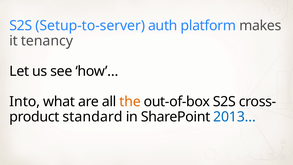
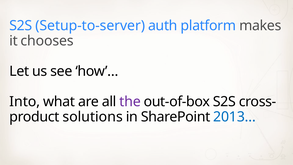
tenancy: tenancy -> chooses (47, 41)
the colour: orange -> purple (130, 102)
standard: standard -> solutions (93, 117)
